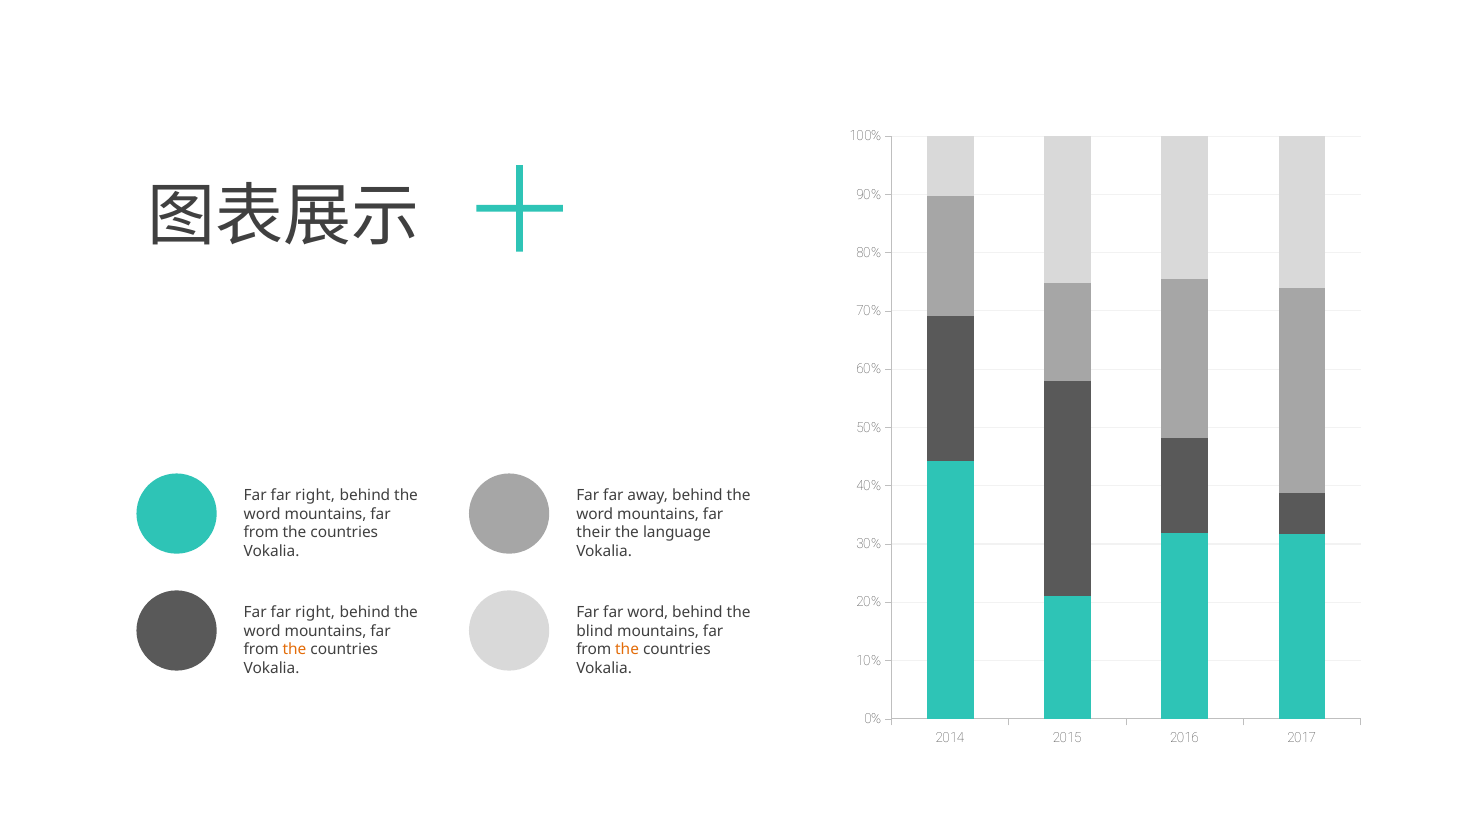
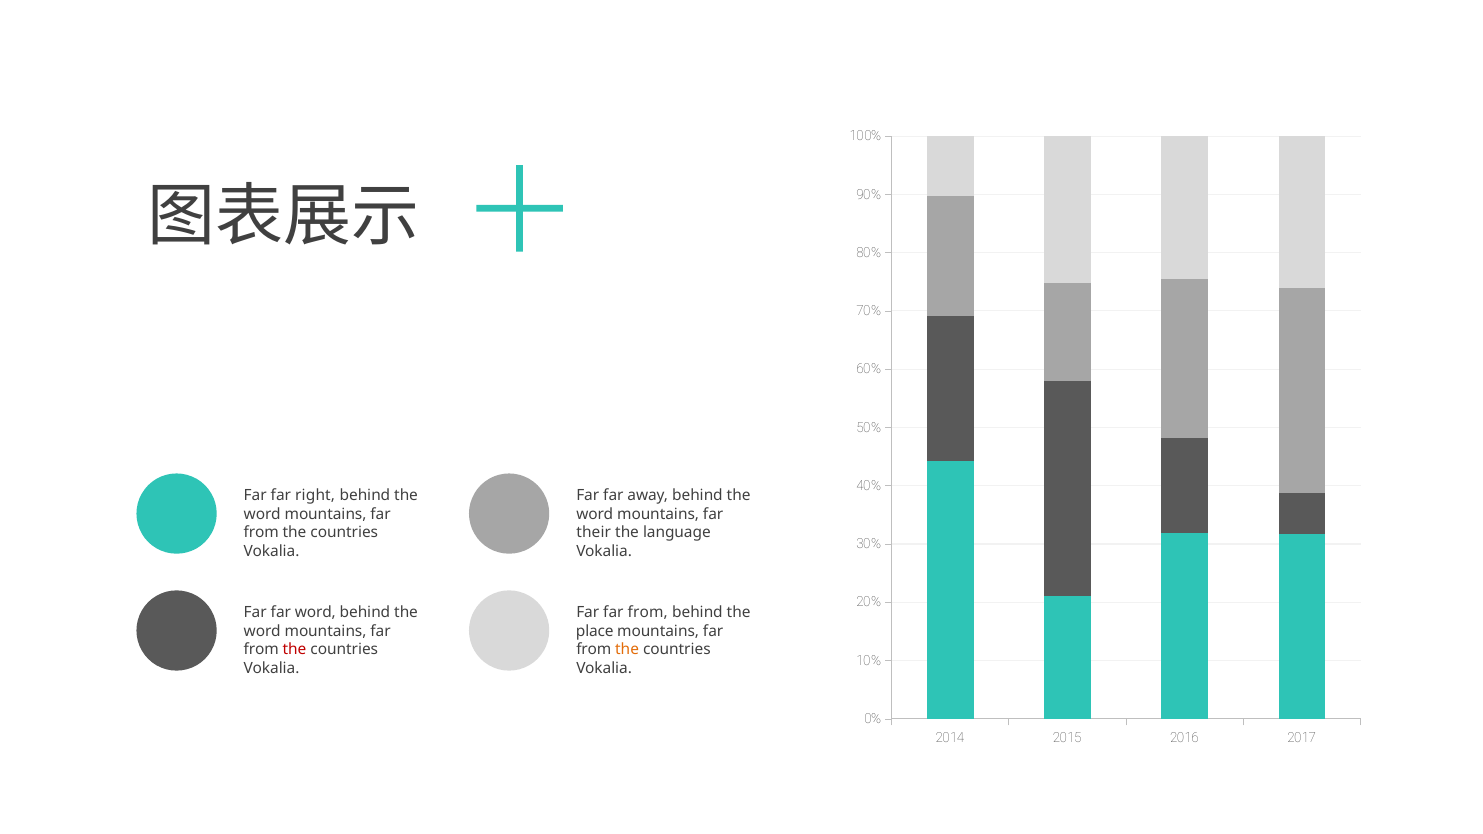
right: right -> word (315, 613)
Far far word: word -> from (648, 613)
blind: blind -> place (595, 631)
the colour: orange -> red (295, 650)
